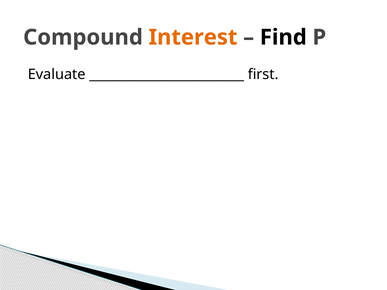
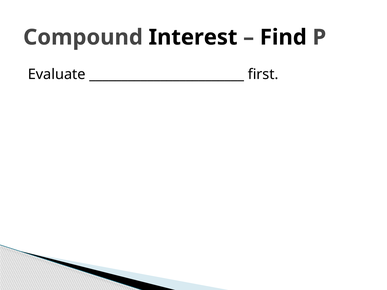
Interest colour: orange -> black (193, 37)
